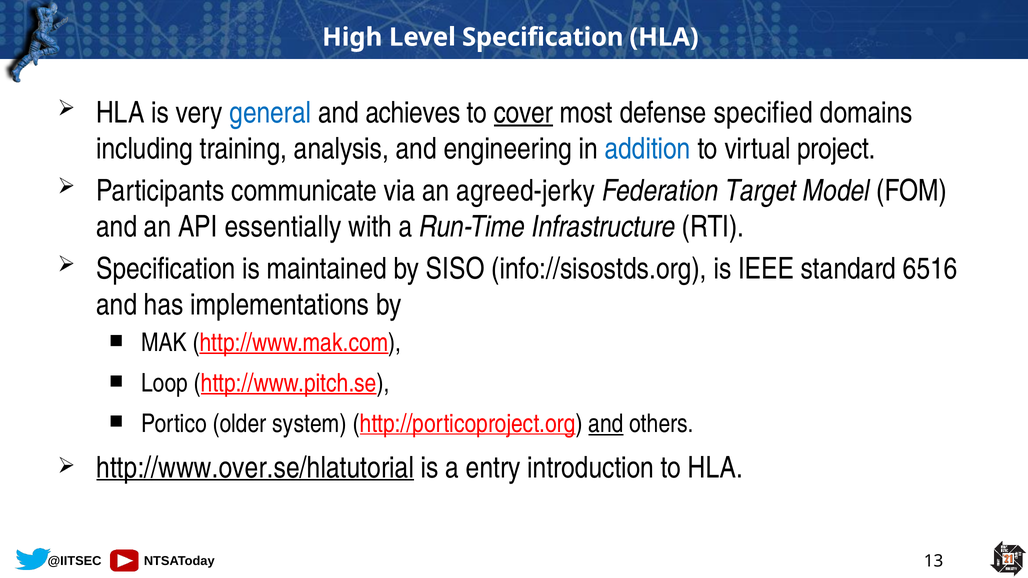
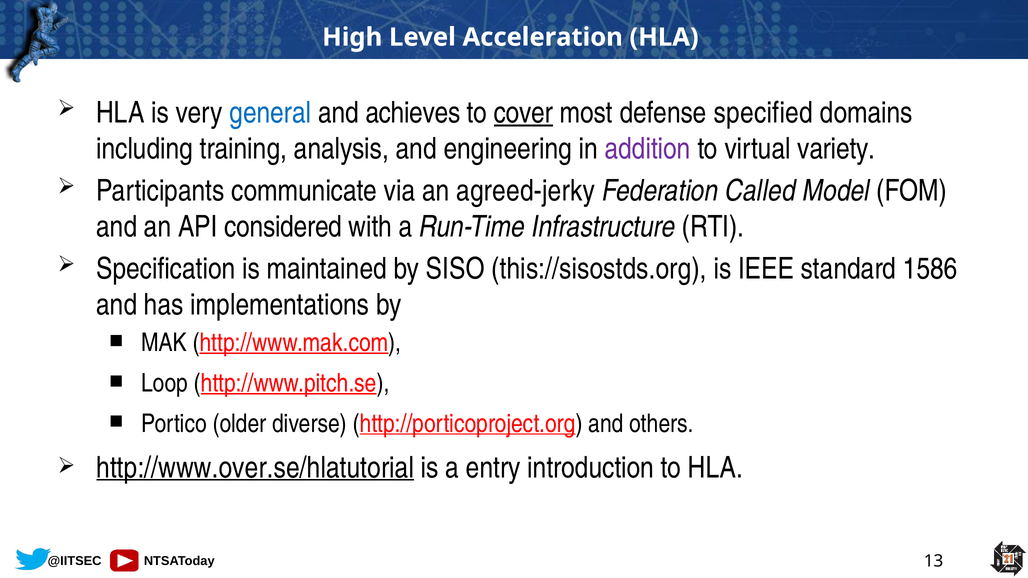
Level Specification: Specification -> Acceleration (543, 37)
addition colour: blue -> purple (648, 149)
project: project -> variety (836, 149)
Target: Target -> Called (761, 191)
essentially: essentially -> considered (283, 227)
info://sisostds.org: info://sisostds.org -> this://sisostds.org (599, 269)
6516: 6516 -> 1586 (930, 269)
system: system -> diverse (310, 424)
and underline: present -> none (606, 424)
